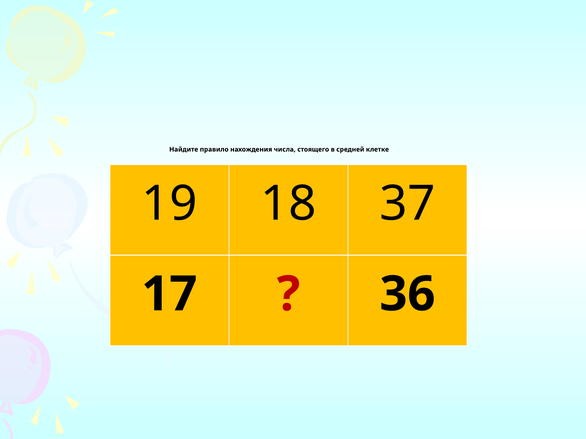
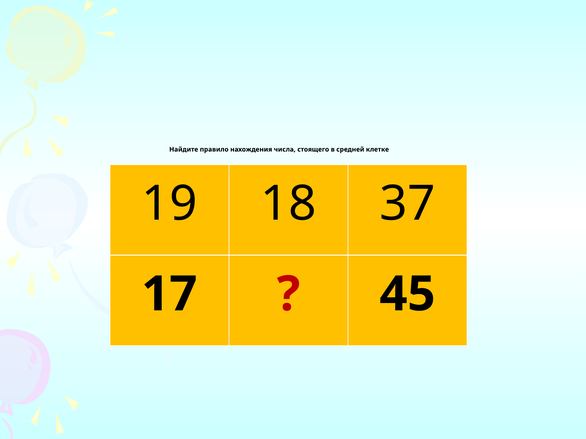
36: 36 -> 45 (407, 295)
